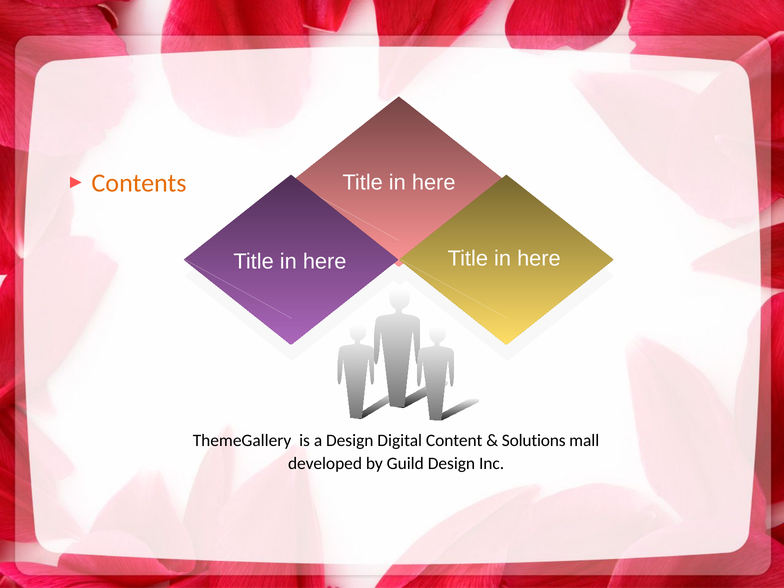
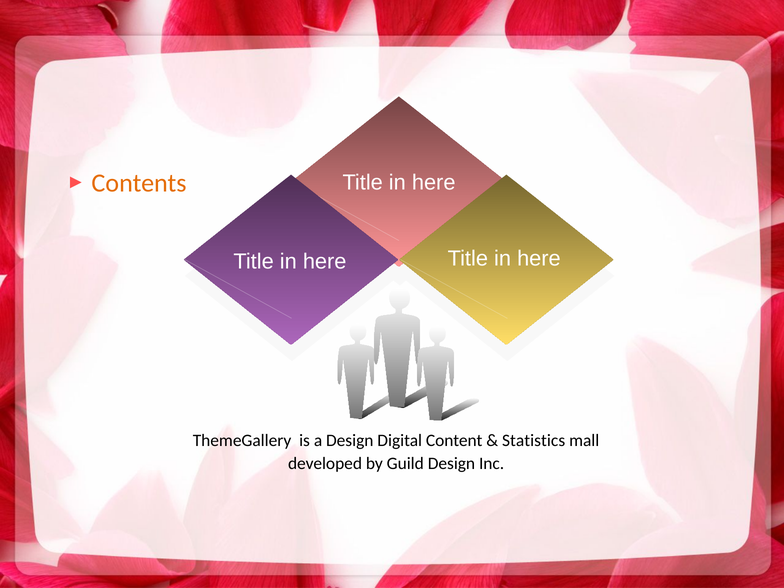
Solutions: Solutions -> Statistics (534, 440)
